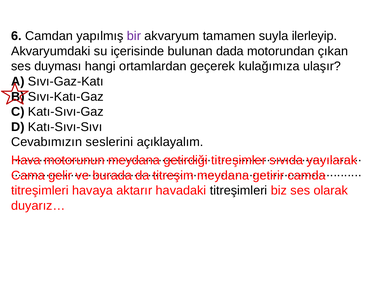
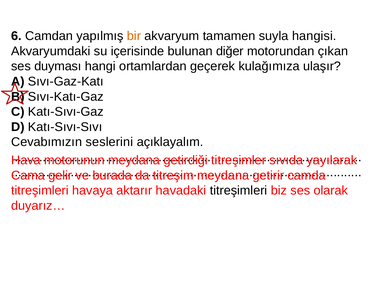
bir colour: purple -> orange (134, 36)
ilerleyip: ilerleyip -> hangisi (314, 36)
dada: dada -> diğer (230, 51)
